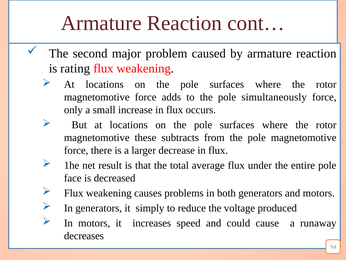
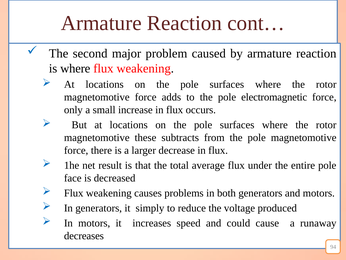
is rating: rating -> where (75, 68)
simultaneously: simultaneously -> electromagnetic (274, 97)
